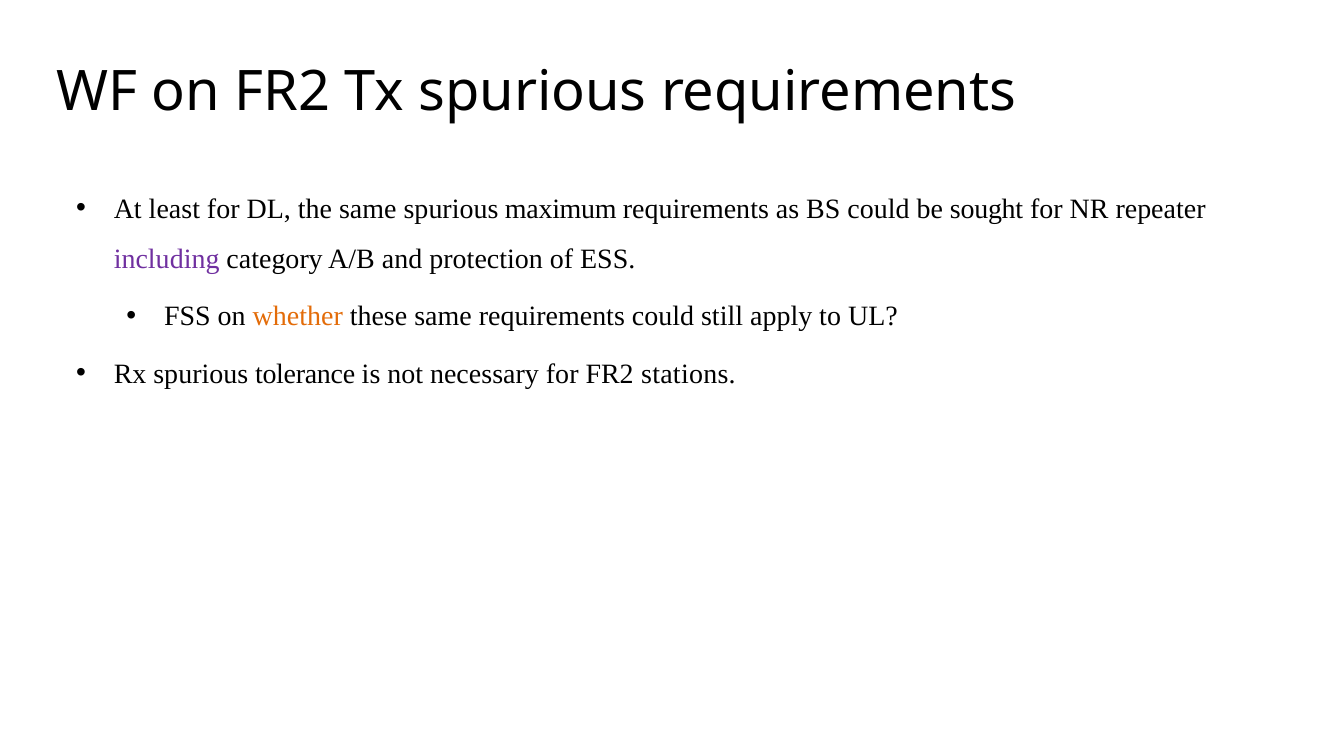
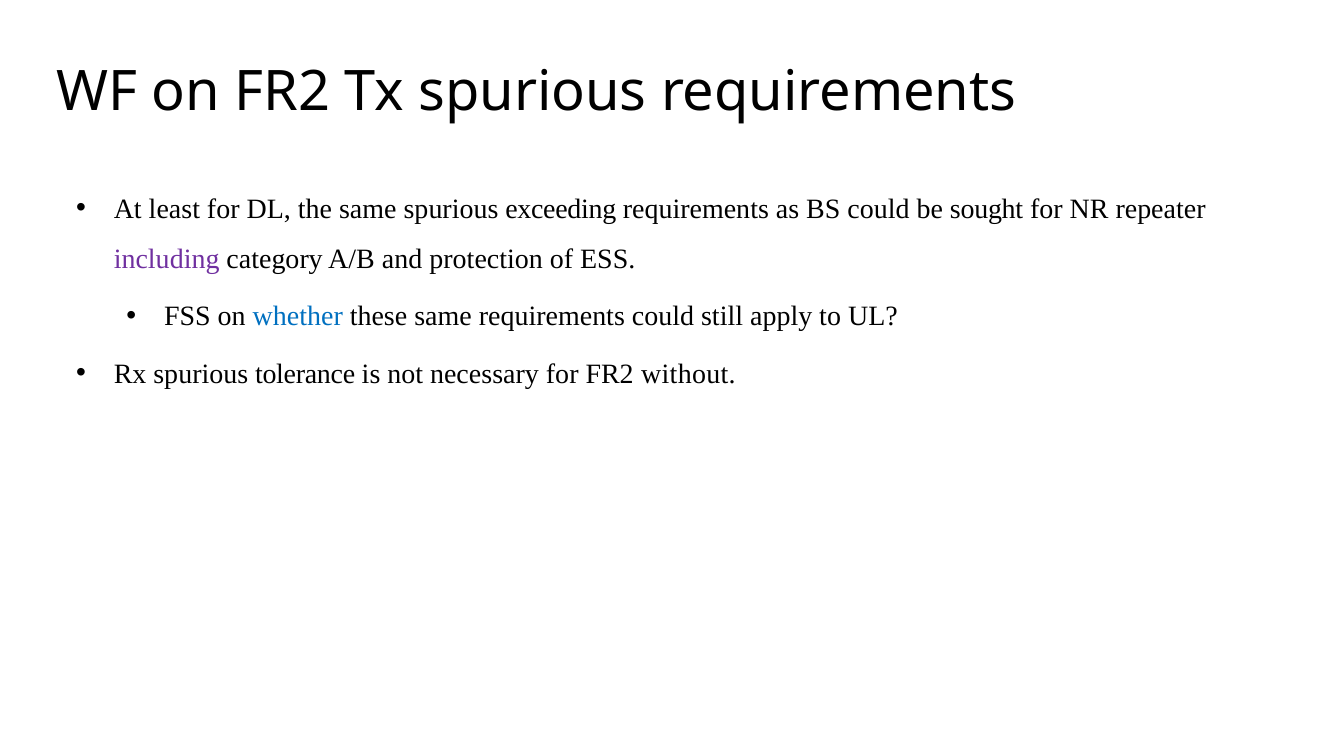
maximum: maximum -> exceeding (561, 209)
whether colour: orange -> blue (298, 317)
stations: stations -> without (688, 374)
